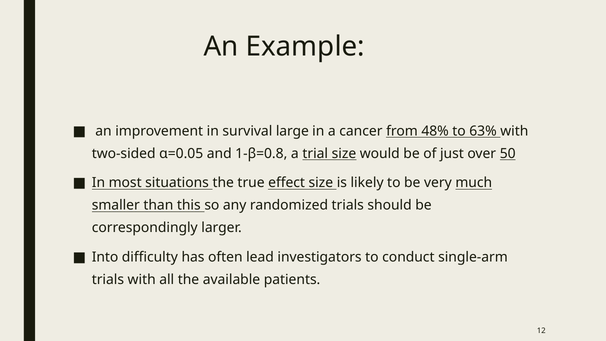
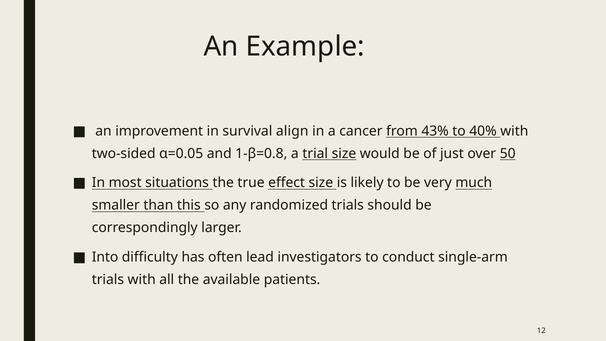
large: large -> align (292, 131)
48%: 48% -> 43% (435, 131)
63%: 63% -> 40% (483, 131)
